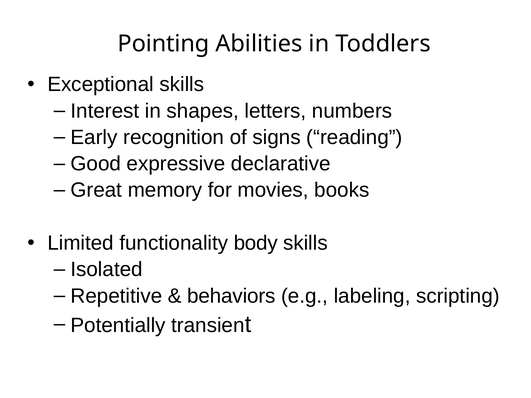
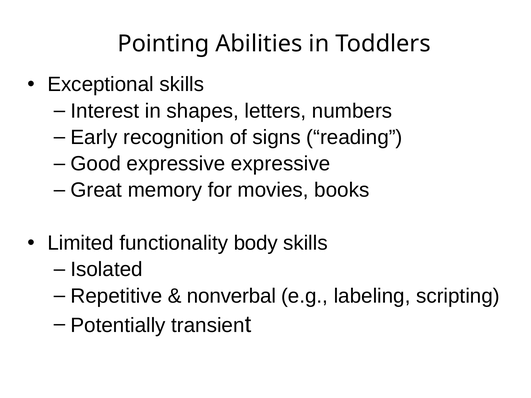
expressive declarative: declarative -> expressive (281, 164)
behaviors: behaviors -> nonverbal (231, 296)
